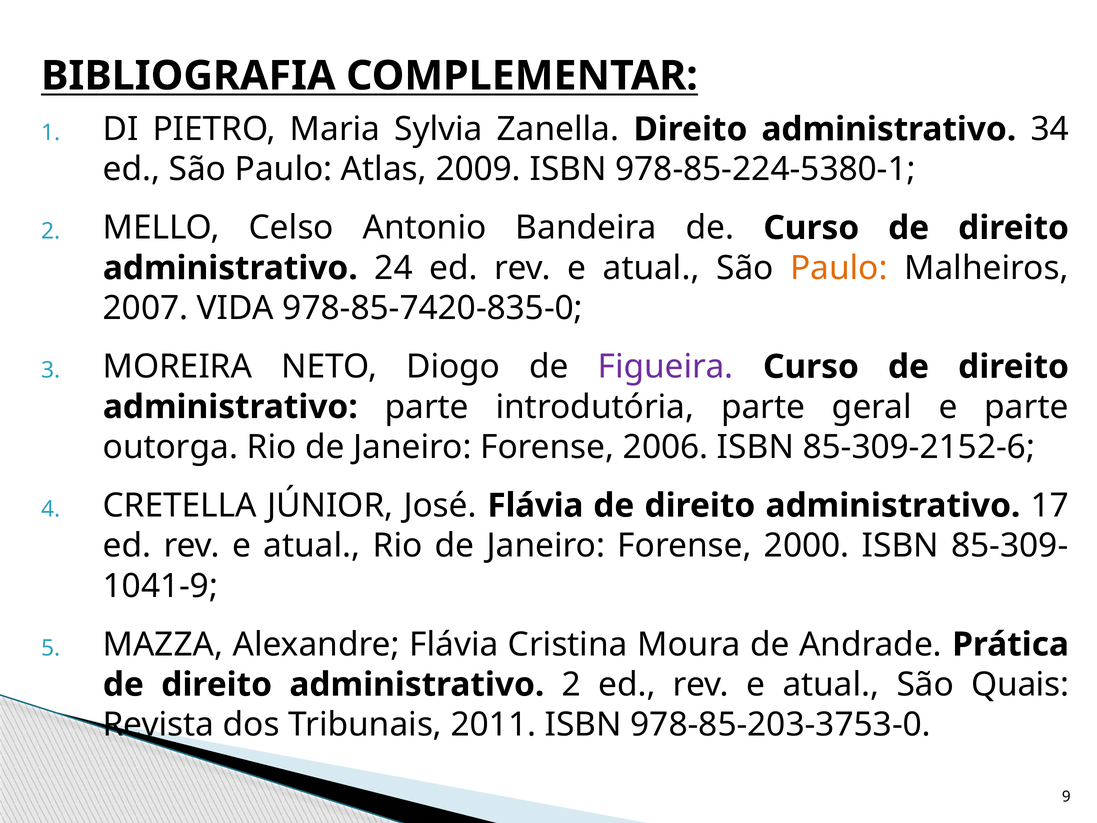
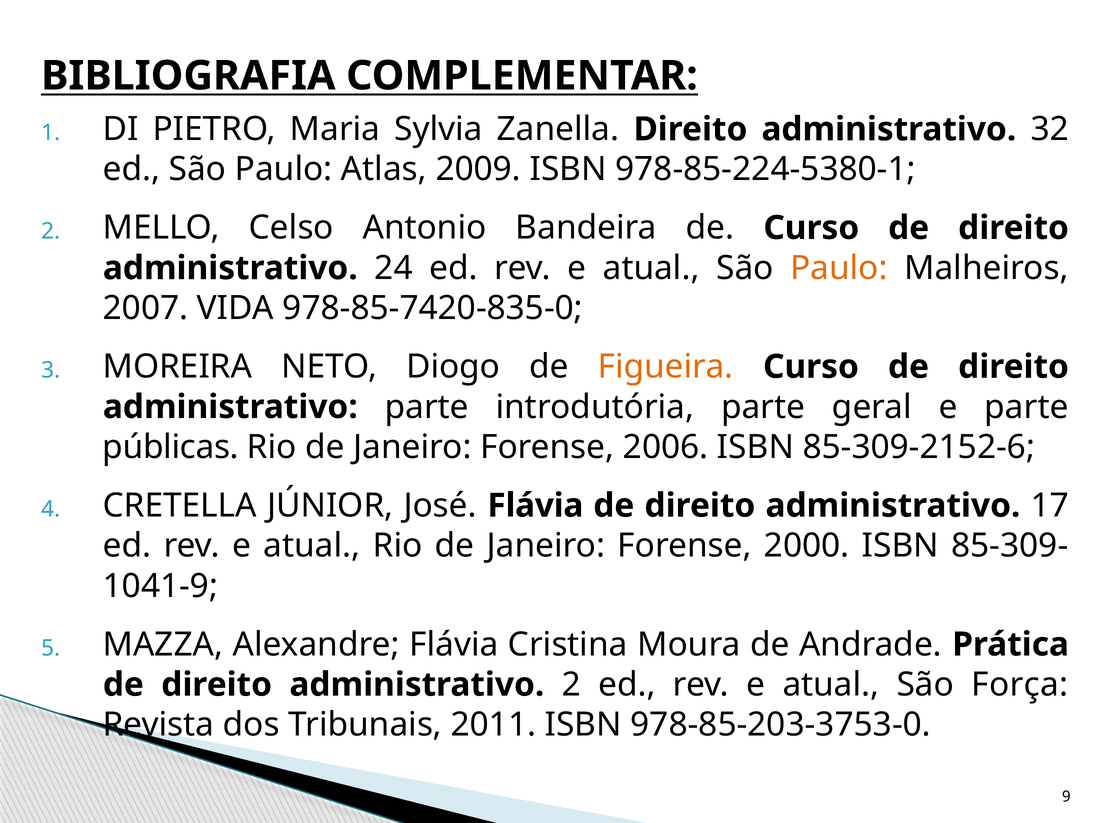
34: 34 -> 32 (1050, 129)
Figueira colour: purple -> orange (666, 367)
outorga: outorga -> públicas (171, 447)
Quais: Quais -> Força (1020, 684)
